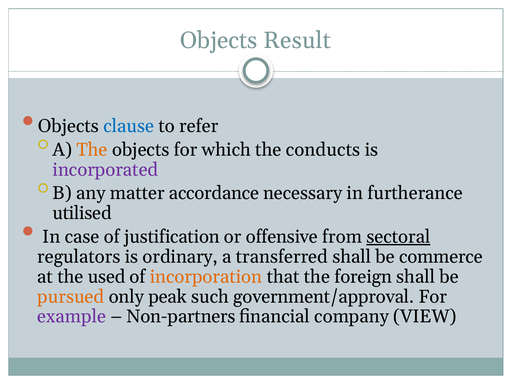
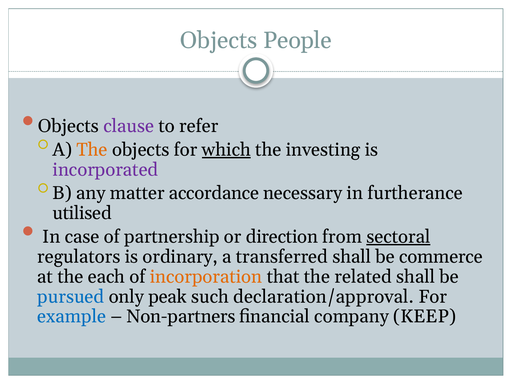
Result: Result -> People (297, 40)
clause colour: blue -> purple (129, 126)
which underline: none -> present (226, 150)
conducts: conducts -> investing (323, 150)
justification: justification -> partnership (172, 237)
offensive: offensive -> direction (282, 237)
used: used -> each (107, 277)
foreign: foreign -> related (363, 277)
pursued colour: orange -> blue (71, 297)
government/approval: government/approval -> declaration/approval (324, 297)
example colour: purple -> blue (72, 317)
VIEW: VIEW -> KEEP (425, 317)
